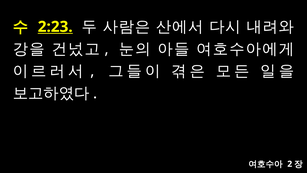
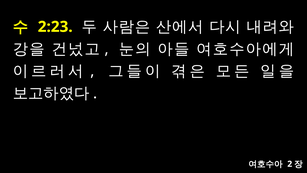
2:23 underline: present -> none (55, 27)
